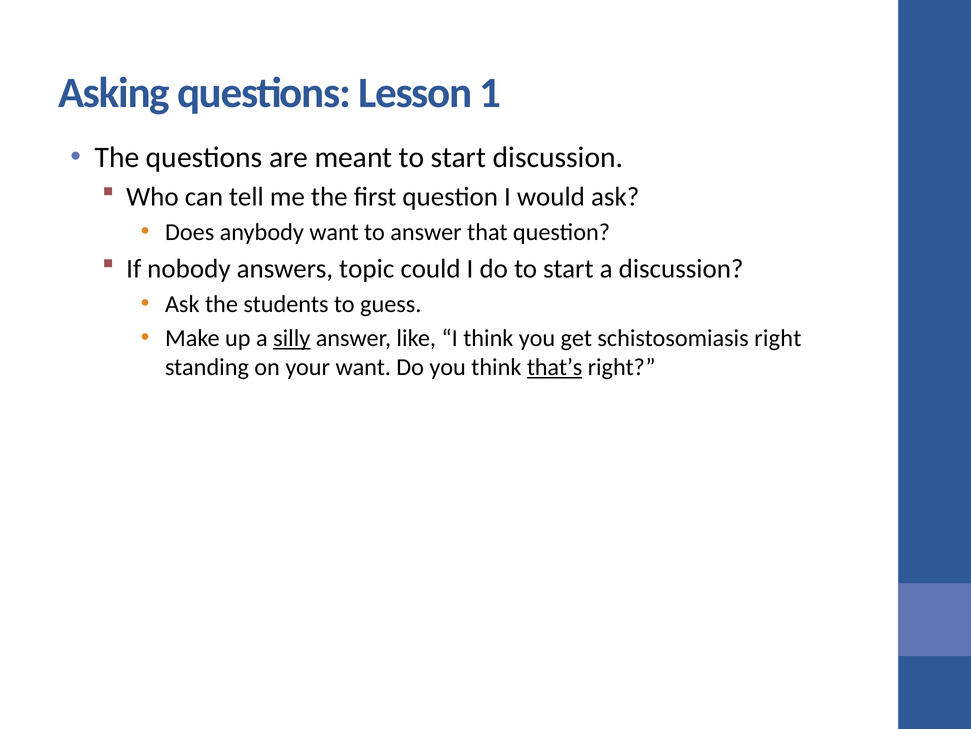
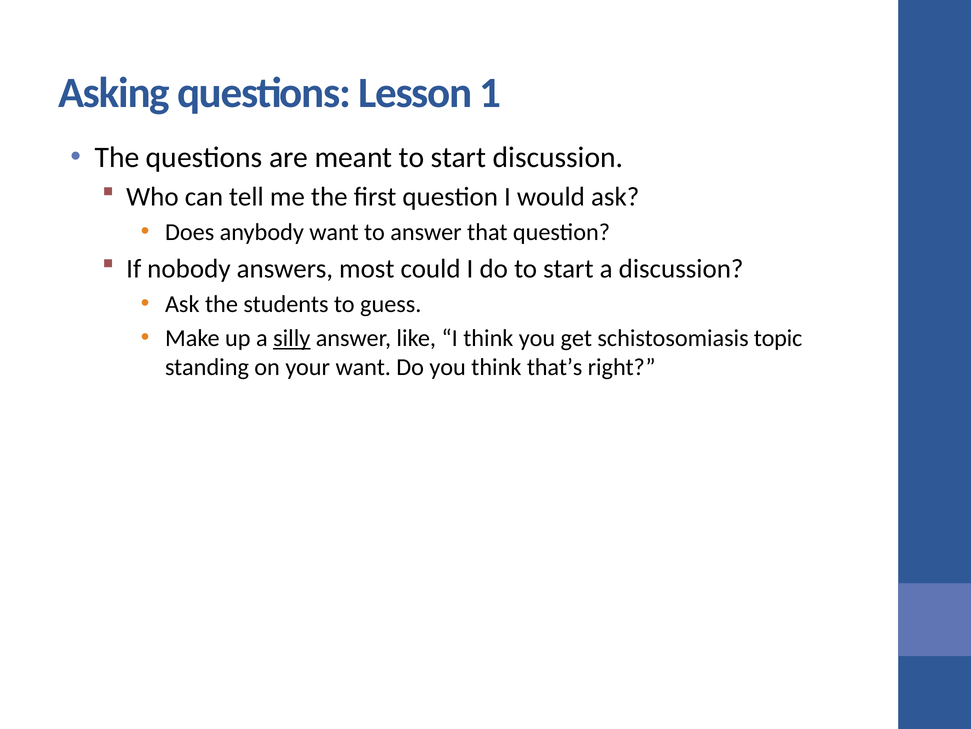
topic: topic -> most (367, 268)
schistosomiasis right: right -> topic (778, 338)
that’s underline: present -> none (555, 367)
